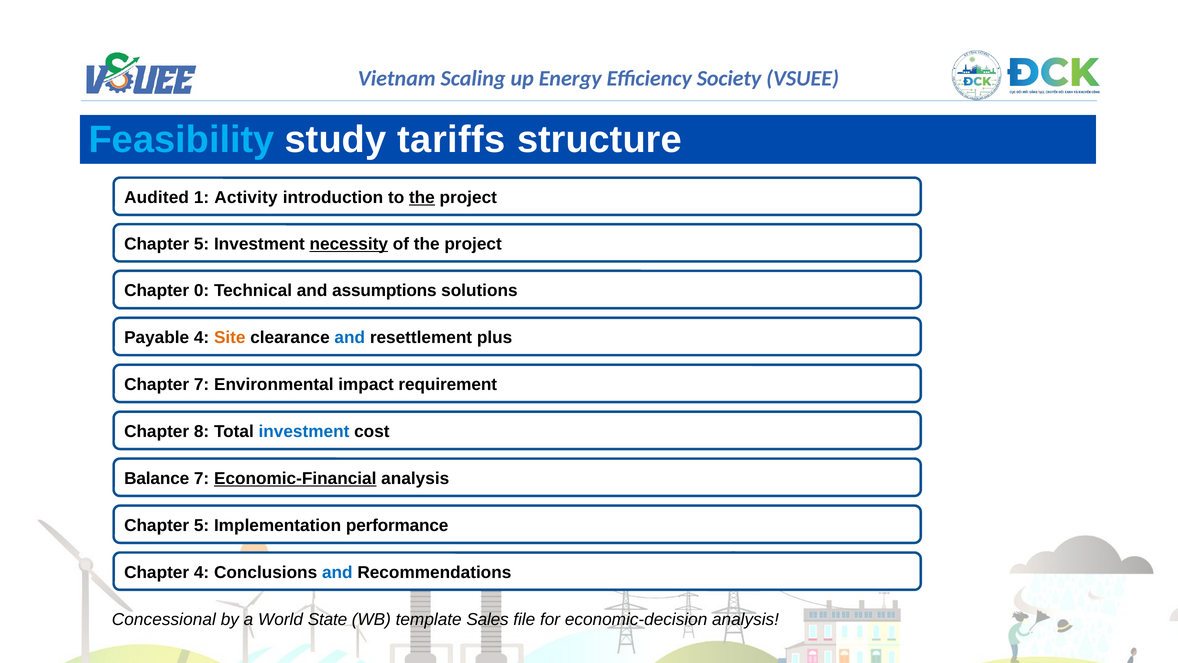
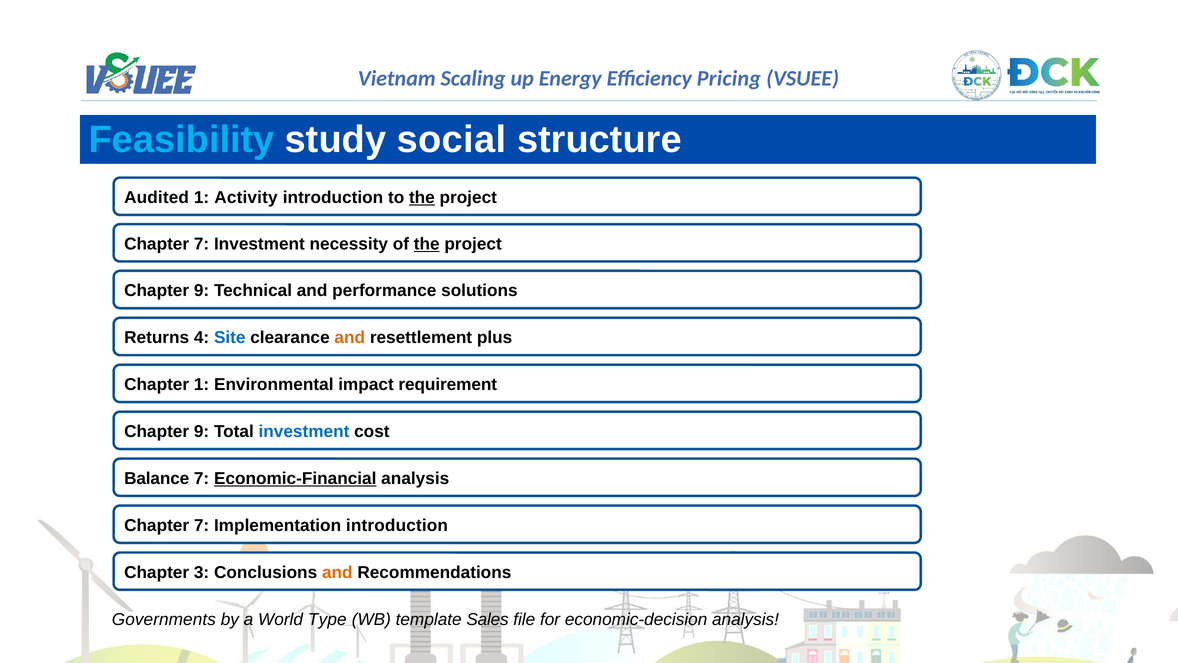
Society: Society -> Pricing (729, 79)
tariffs: tariffs -> social (451, 140)
5: 5 -> 7 (202, 244)
necessity underline: present -> none (349, 244)
the underline: none -> present (427, 244)
0: 0 -> 9 (202, 291)
assumptions: assumptions -> performance (384, 291)
Payable: Payable -> Returns (157, 337)
Site colour: orange -> blue (230, 337)
and colour: blue -> orange (350, 337)
Chapter 7: 7 -> 1 (202, 384)
8: 8 -> 9 (202, 431)
5: 5 -> 7 (202, 525)
Implementation performance: performance -> introduction (397, 525)
Chapter 4: 4 -> 3 (202, 572)
and colour: blue -> orange (337, 572)
Concessional: Concessional -> Governments (164, 619)
State: State -> Type (327, 619)
